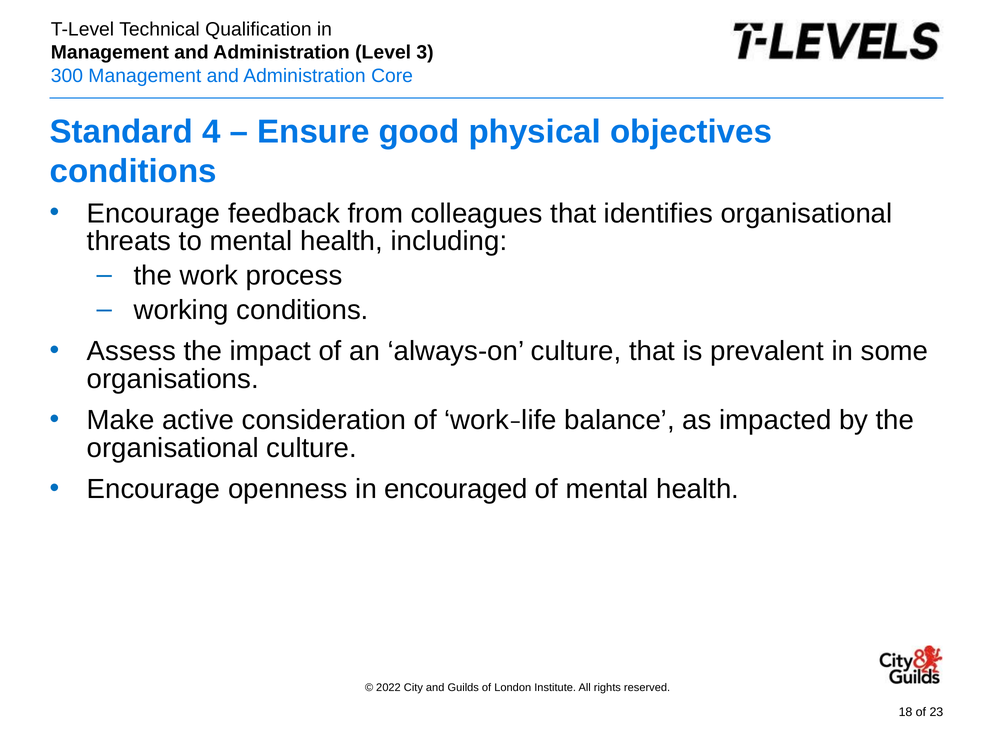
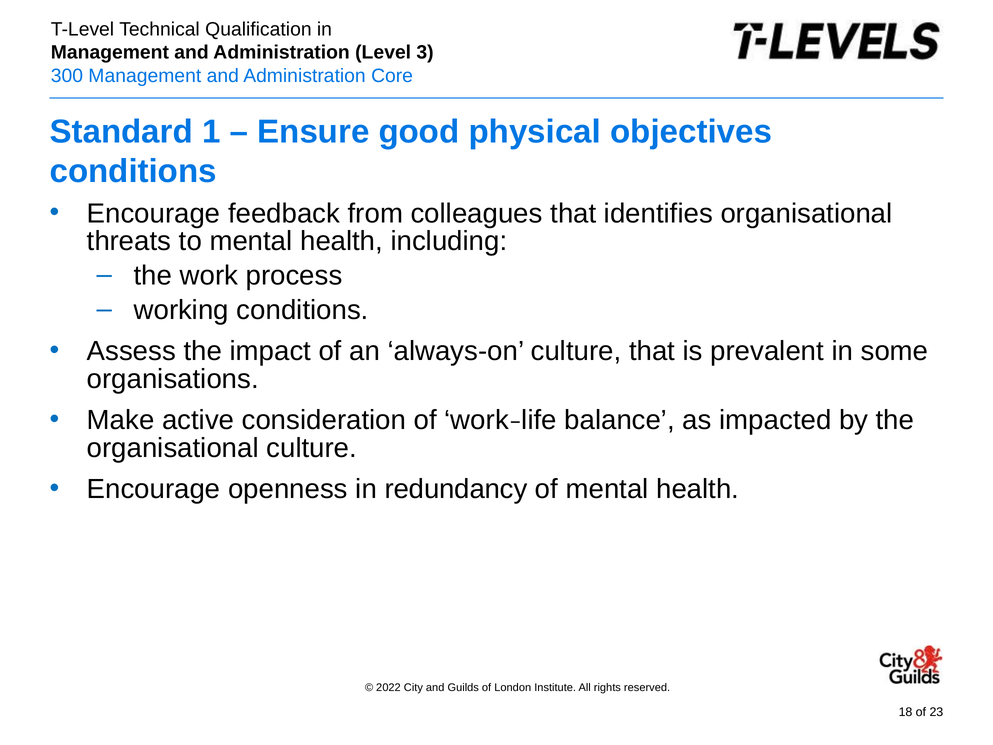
4: 4 -> 1 (211, 132)
encouraged: encouraged -> redundancy (456, 489)
